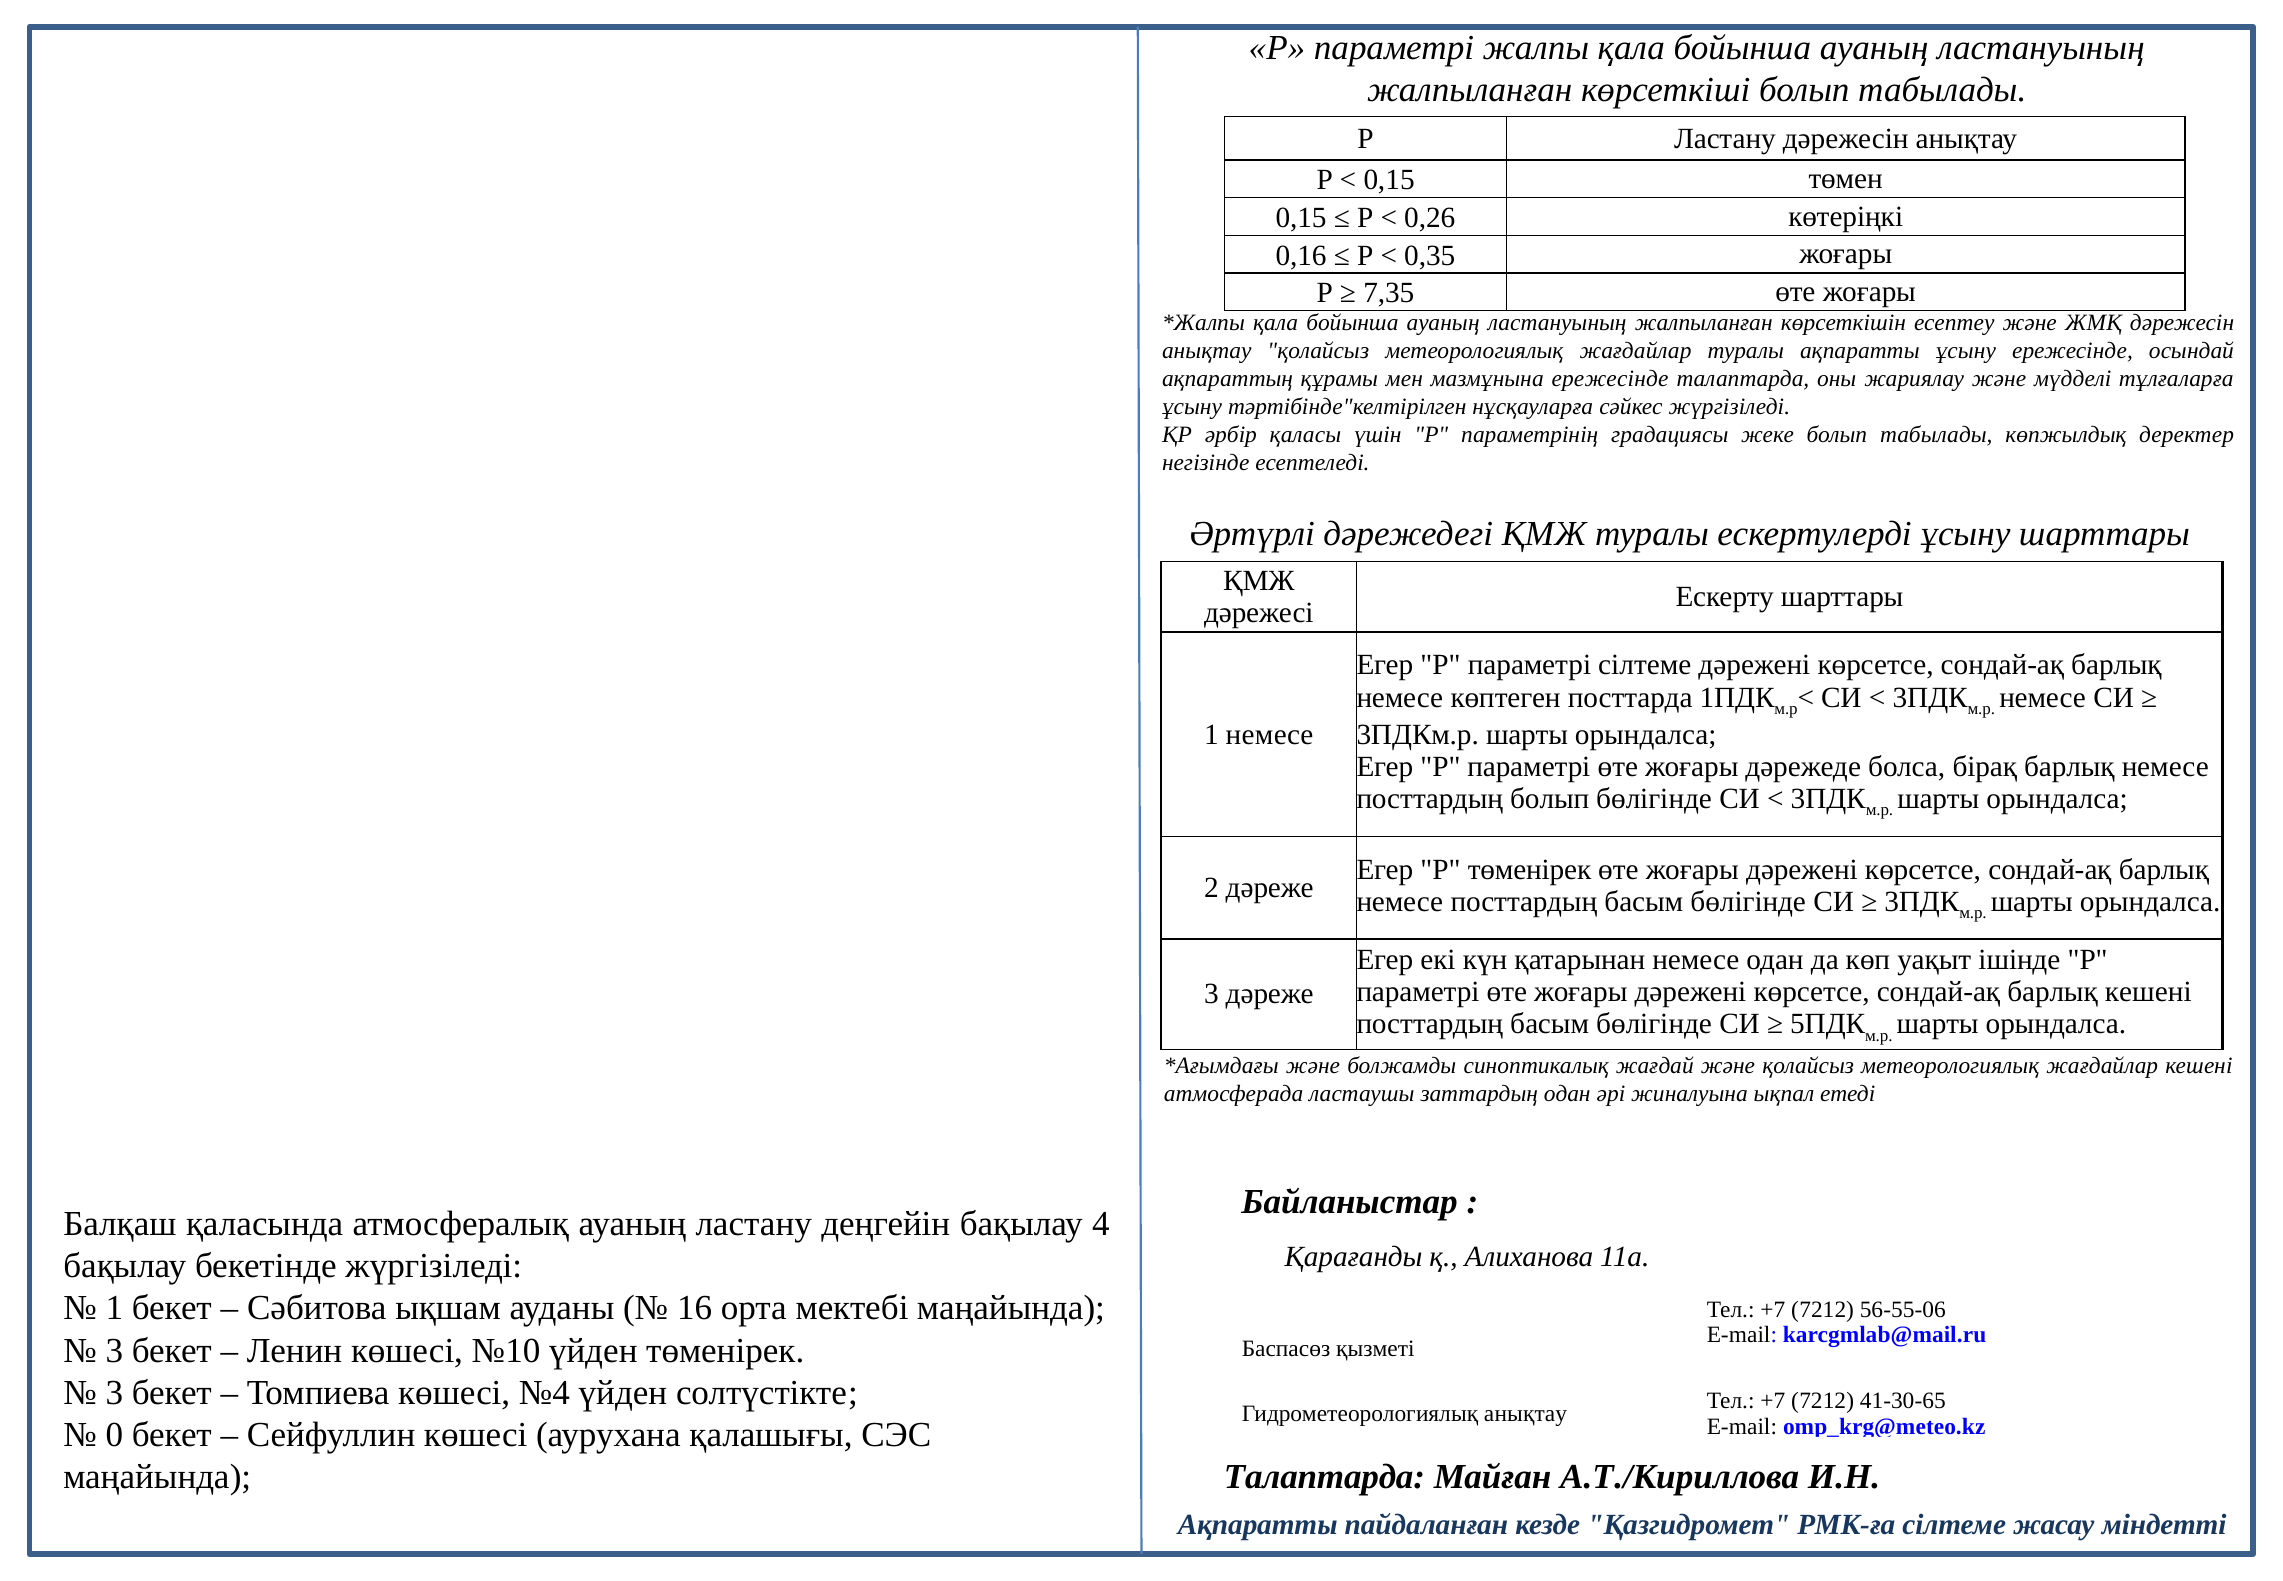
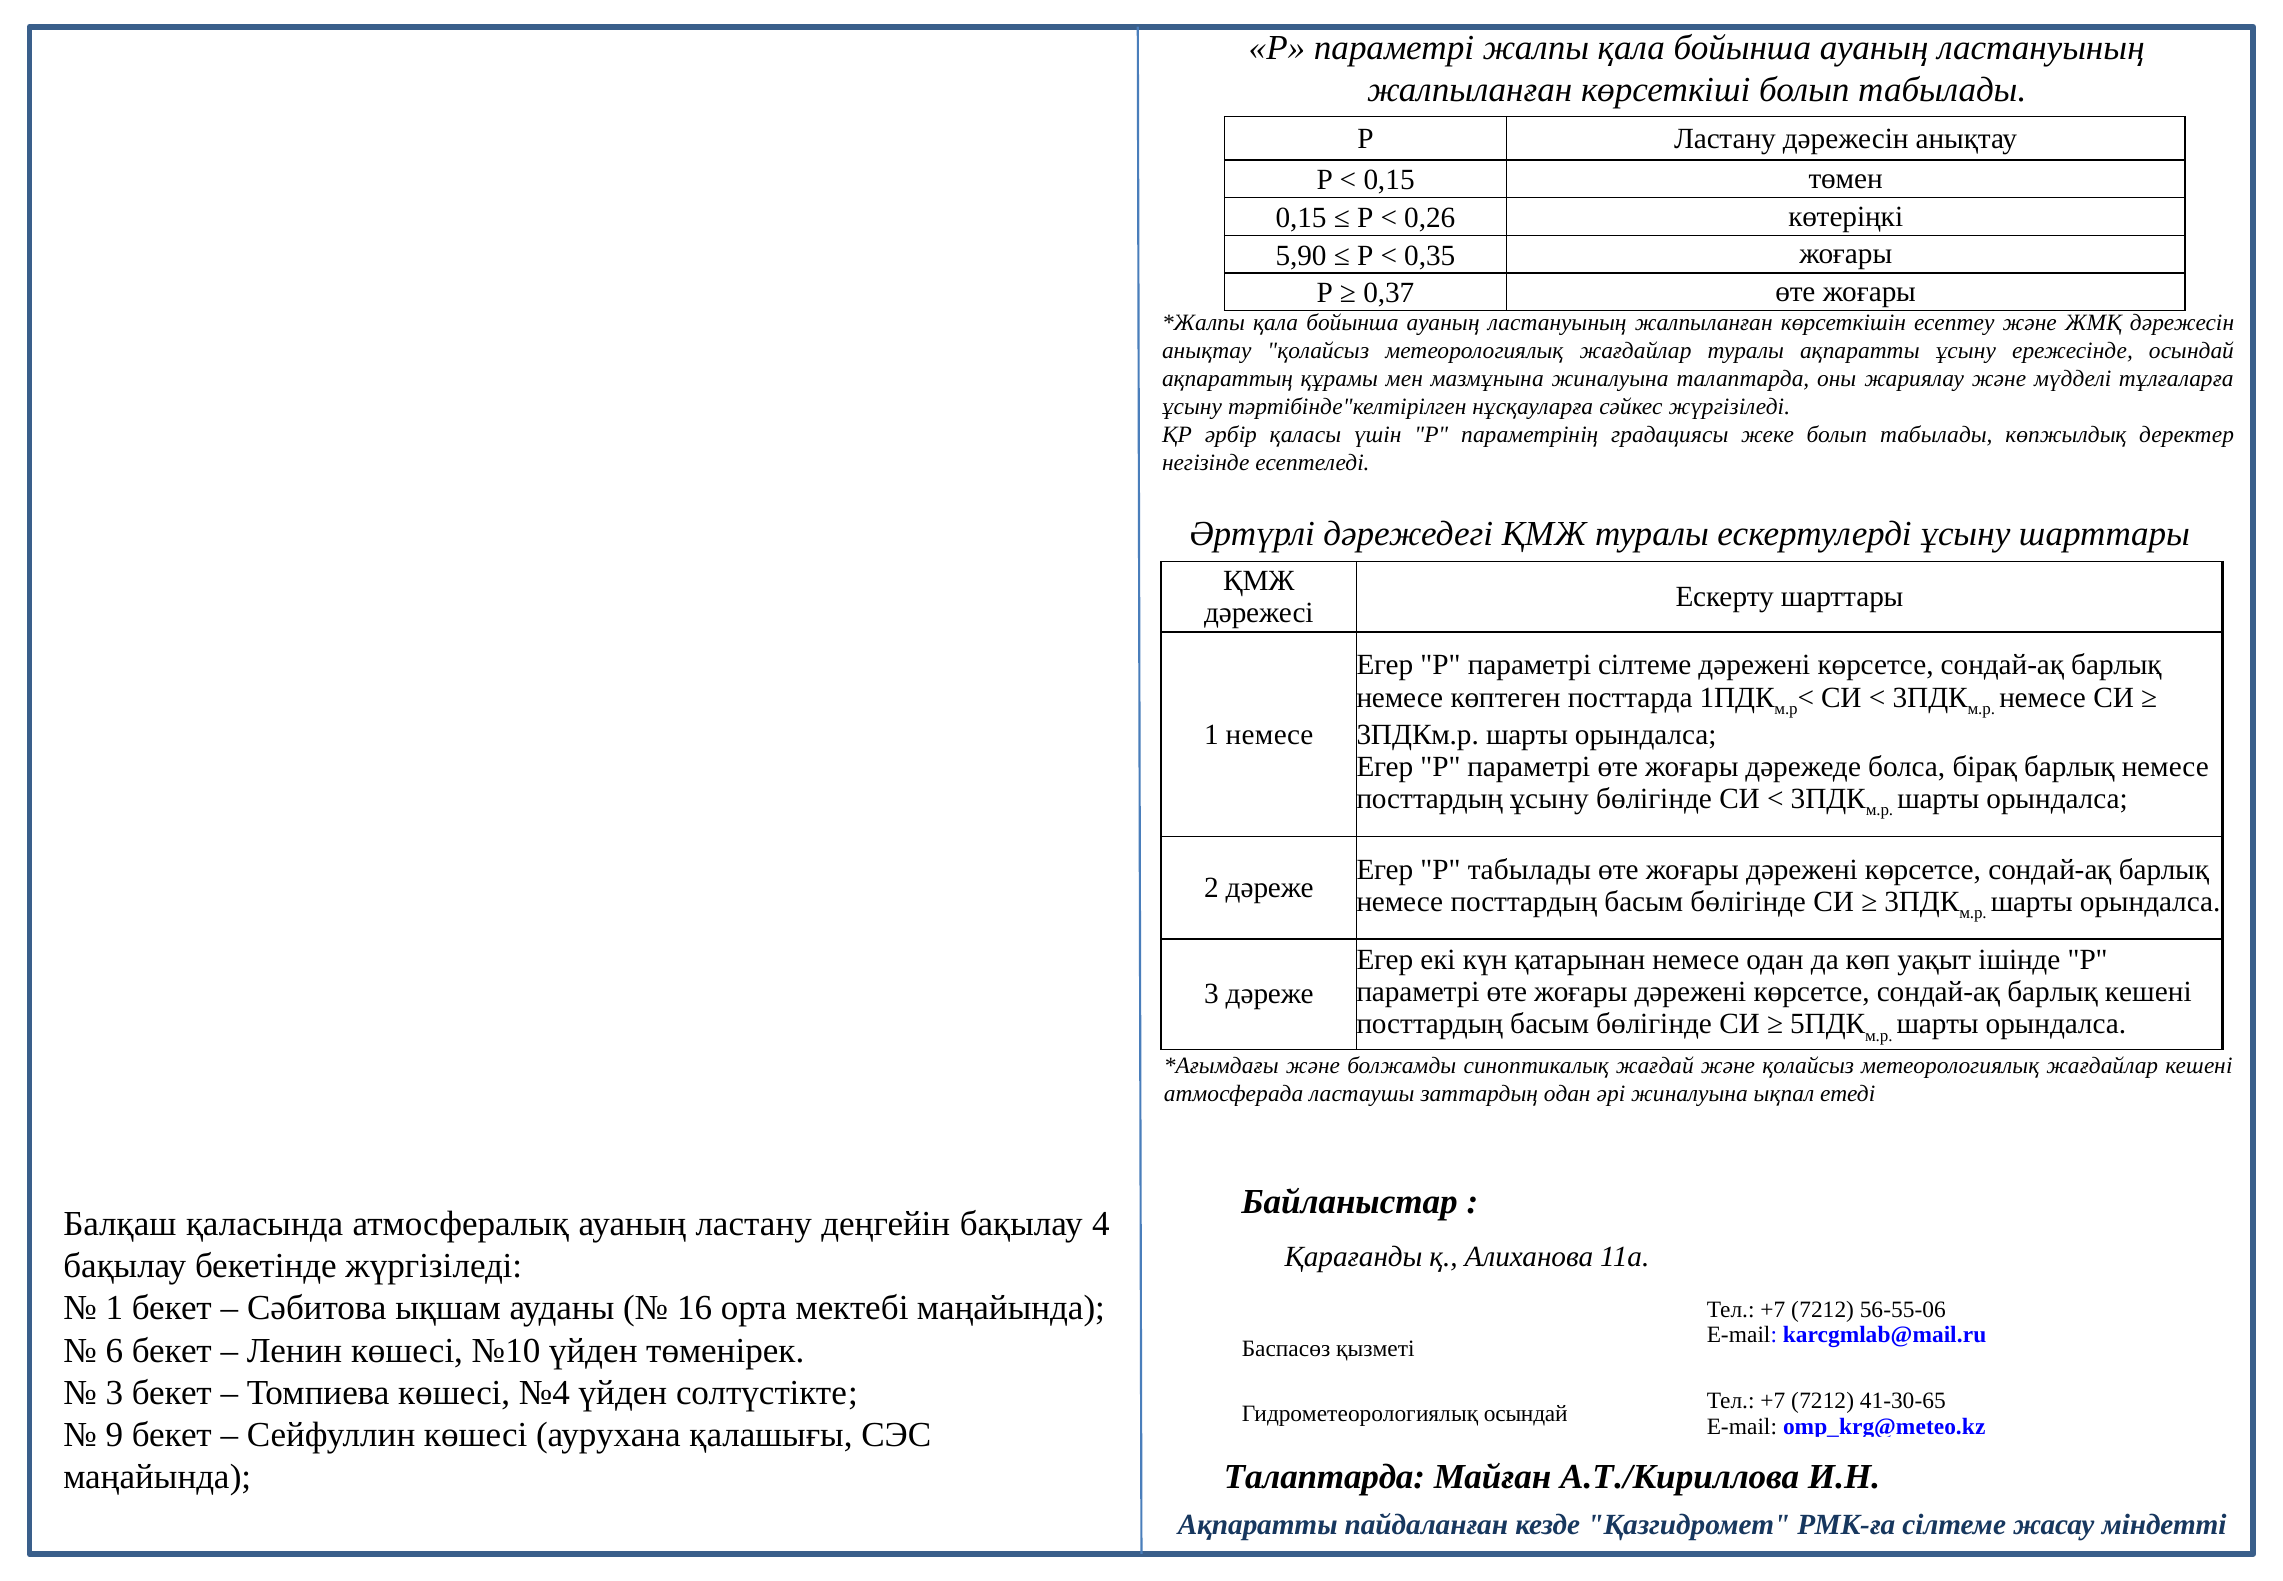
0,16: 0,16 -> 5,90 (1301, 255)
7,35: 7,35 -> 0,37 (1389, 293)
мазмұнына ережесінде: ережесінде -> жиналуына (1610, 379)
посттардың болып: болып -> ұсыну (1550, 799)
Р төменірек: төменірек -> табылады (1529, 869)
3: 3 -> 6 (114, 1350)
Гидрометеорологиялық анықтау: анықтау -> осындай (1526, 1413)
0: 0 -> 9 (114, 1434)
